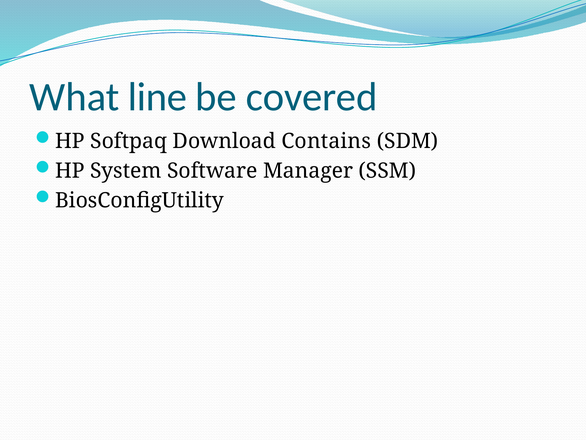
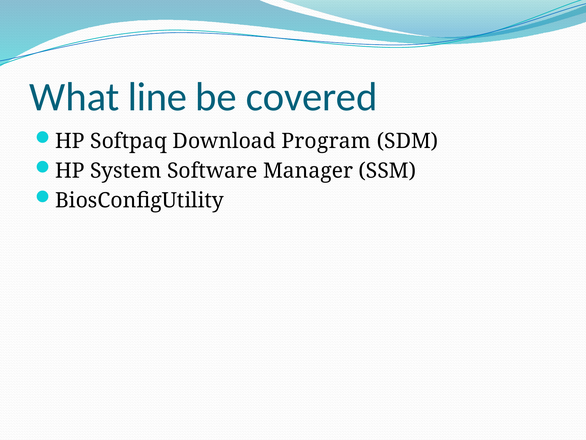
Contains: Contains -> Program (326, 141)
